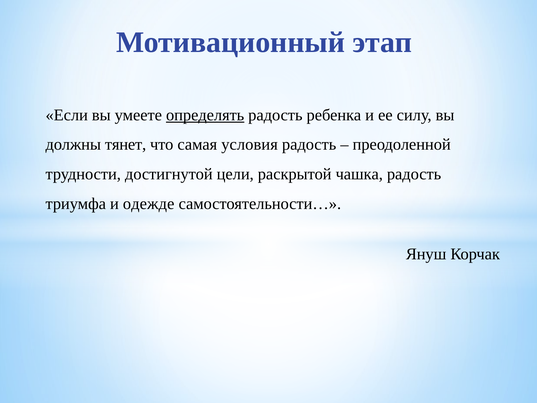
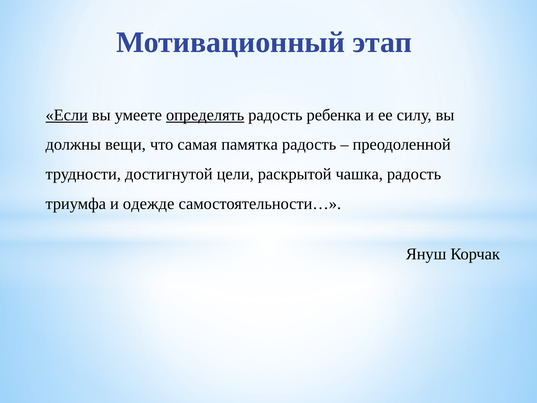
Если underline: none -> present (67, 115)
тянет: тянет -> вещи (125, 144)
условия: условия -> памятка (250, 144)
